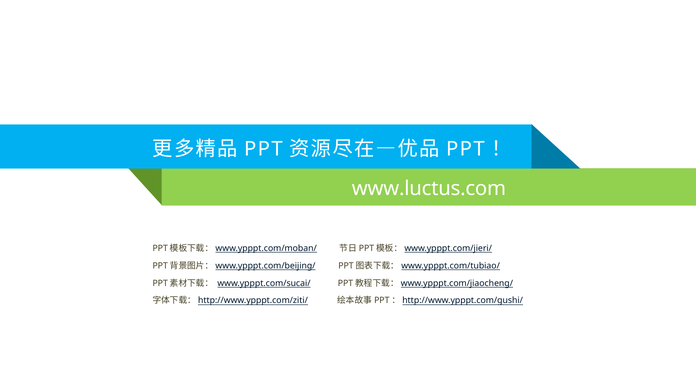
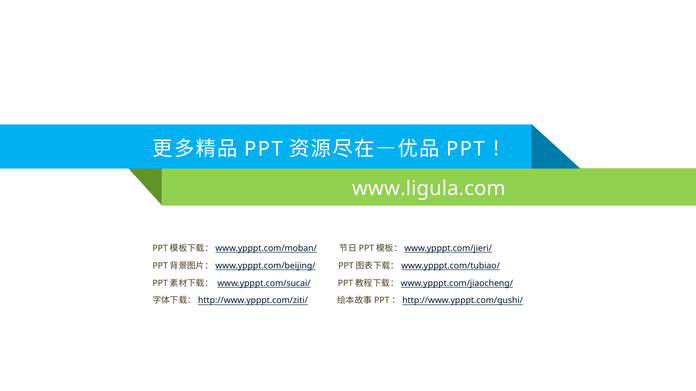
www.luctus.com: www.luctus.com -> www.ligula.com (429, 189)
